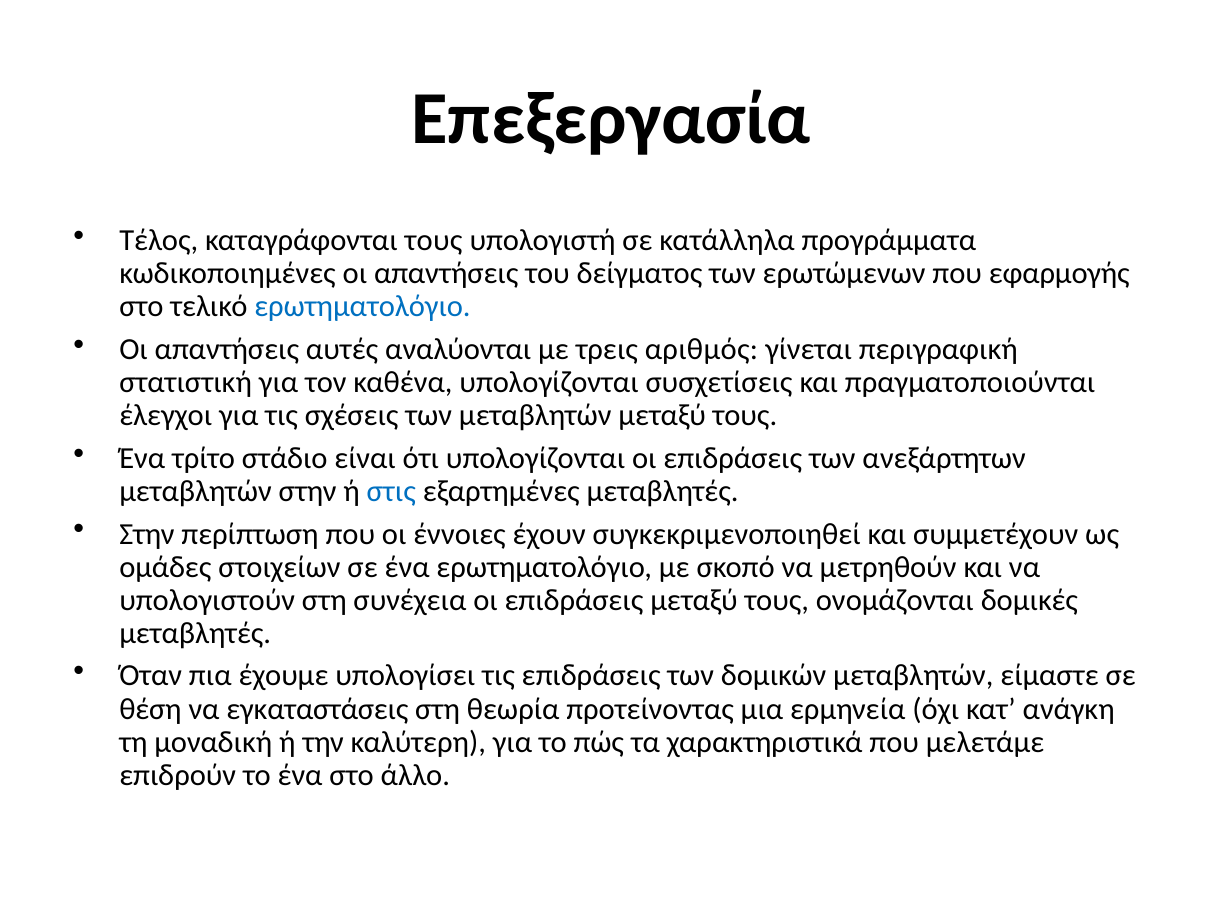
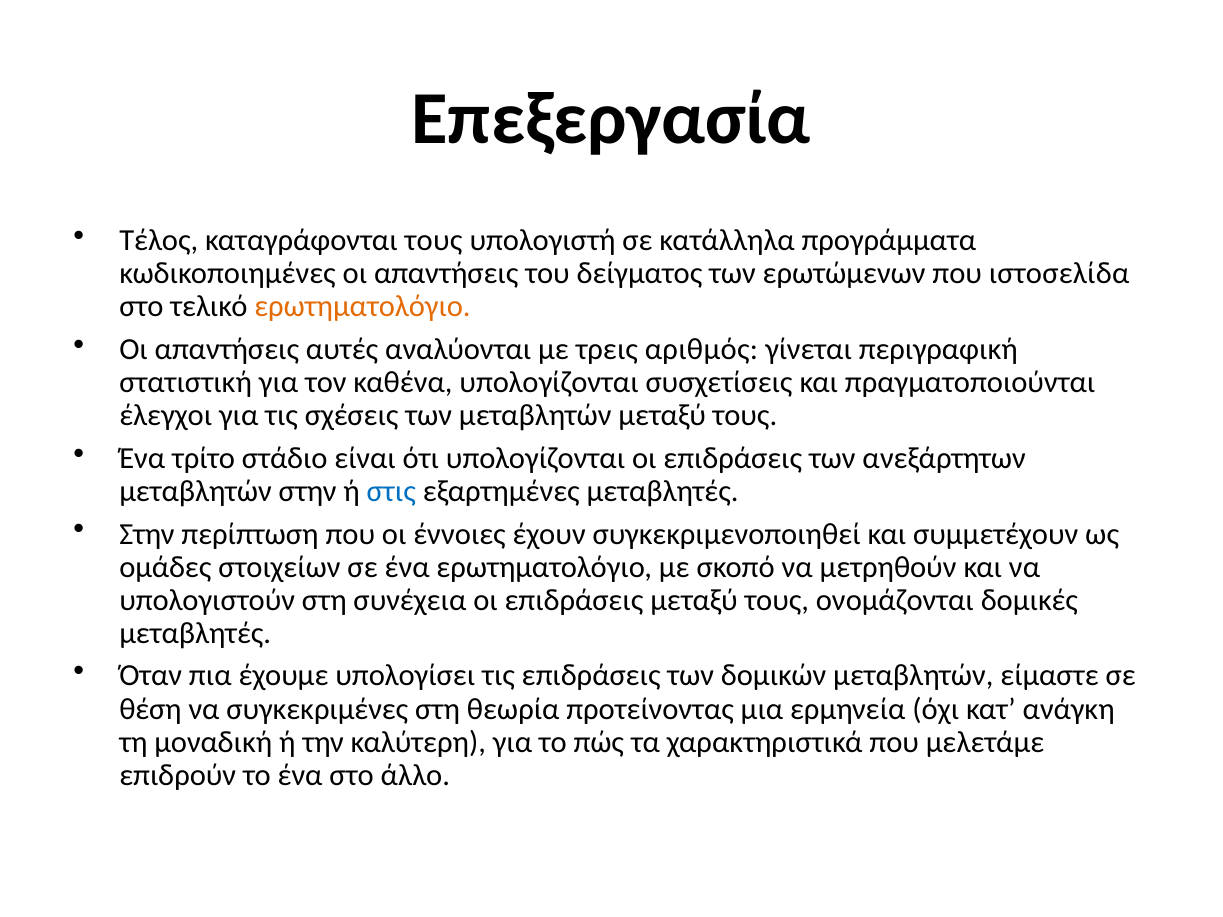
εφαρμογής: εφαρμογής -> ιστοσελίδα (1059, 274)
ερωτηματολόγιο colour: blue -> orange (362, 307)
εγκαταστάσεις: εγκαταστάσεις -> συγκεκριμένες (317, 709)
